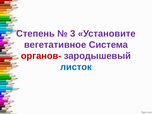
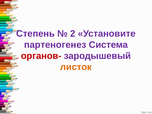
3: 3 -> 2 (73, 34)
вегетативное: вегетативное -> партеногенез (55, 45)
листок colour: blue -> orange (76, 67)
